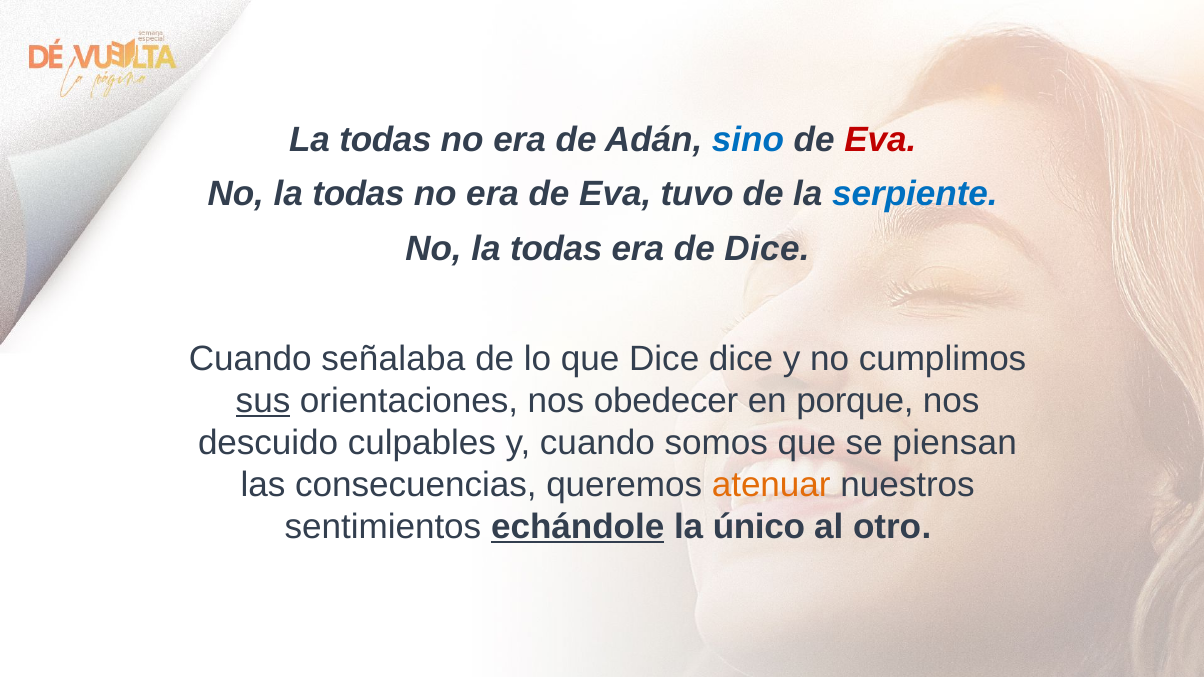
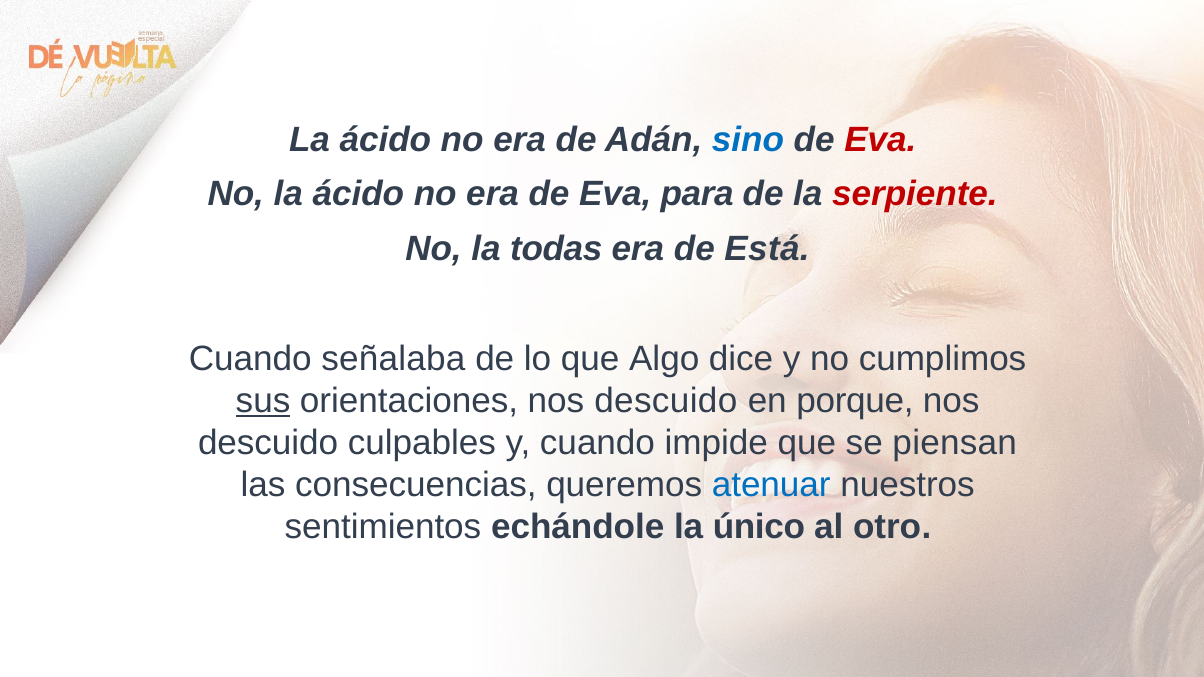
todas: todas -> ácido (385, 140)
todas: todas -> ácido (358, 194)
tuvo: tuvo -> para (697, 194)
serpiente colour: blue -> red (915, 194)
de Dice: Dice -> Está (767, 249)
que Dice: Dice -> Algo (664, 359)
orientaciones nos obedecer: obedecer -> descuido (666, 401)
somos: somos -> impide (716, 443)
atenuar colour: orange -> blue (771, 485)
echándole underline: present -> none (578, 527)
